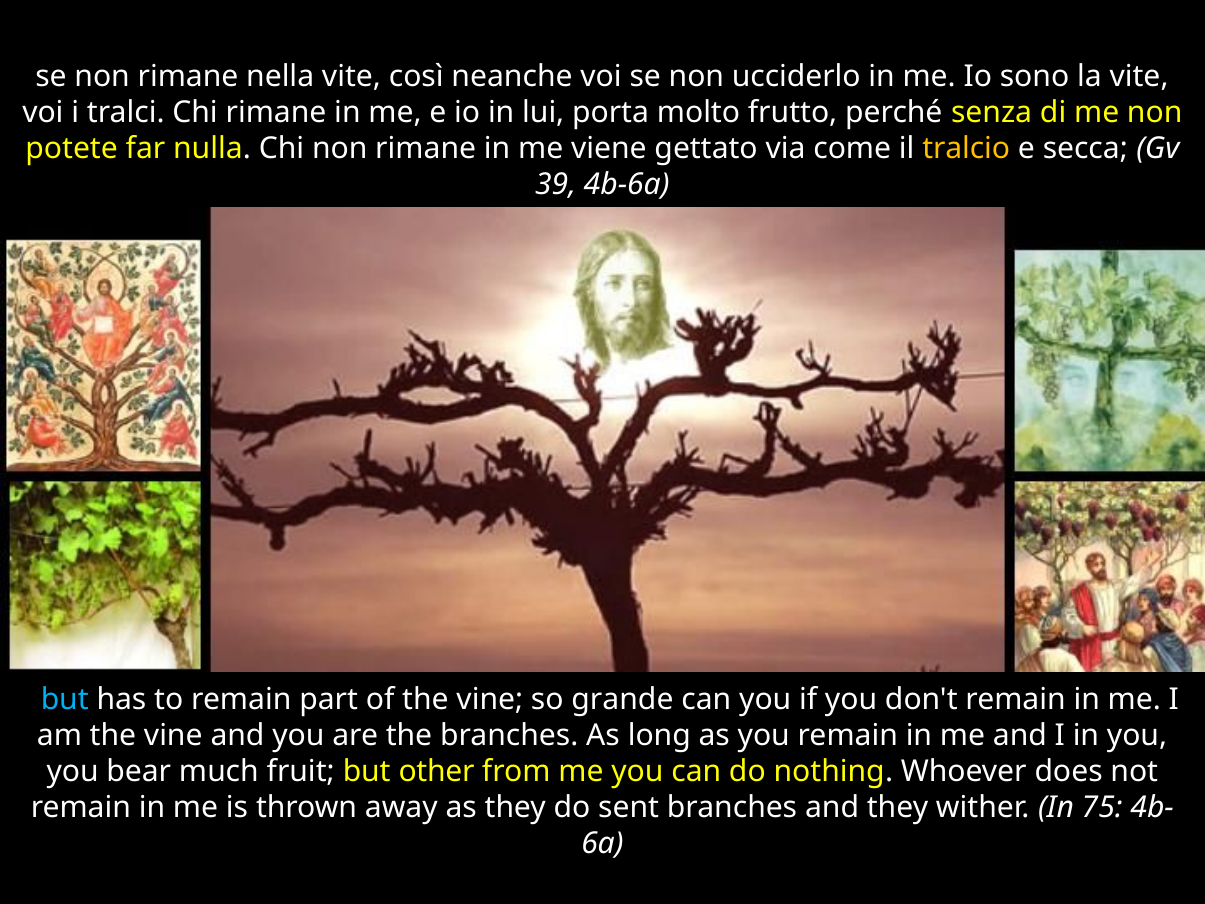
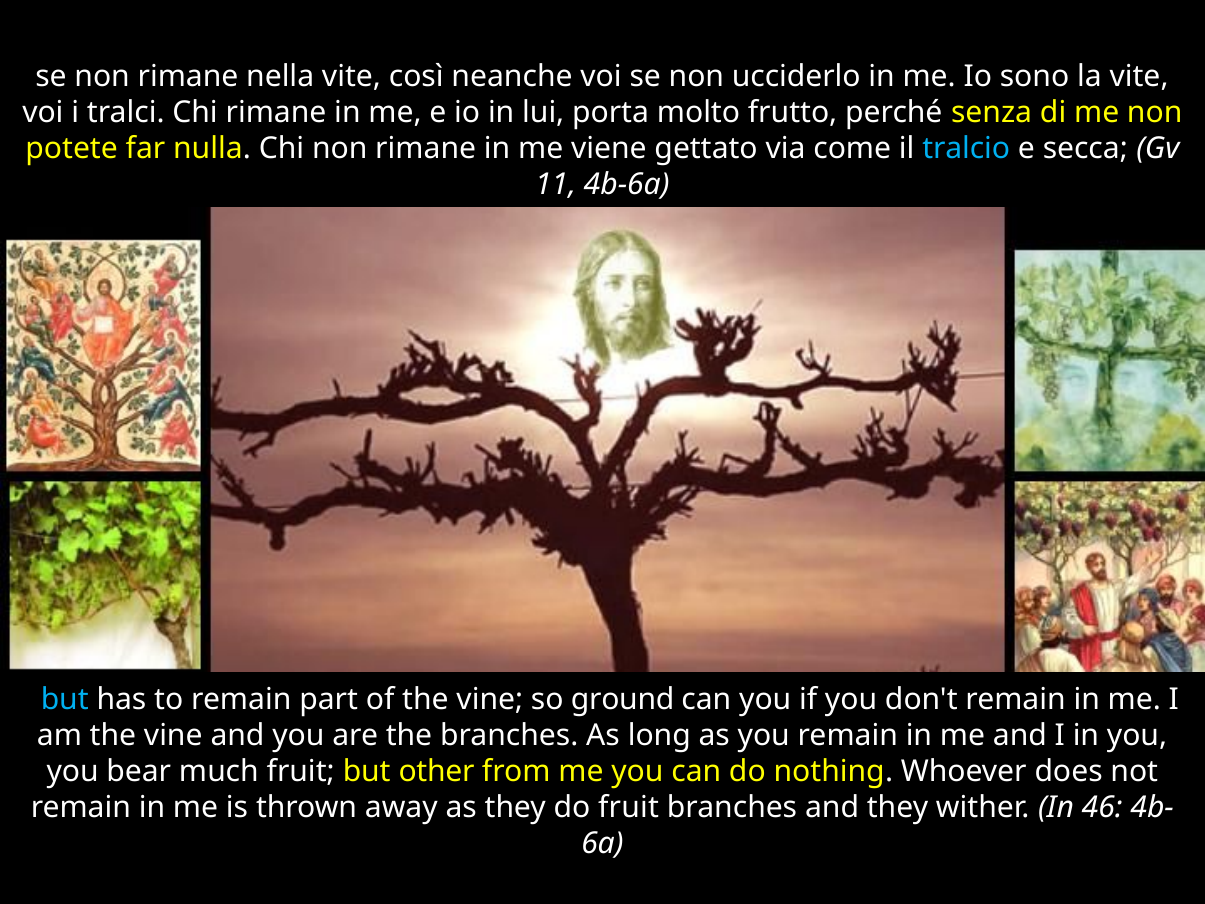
tralcio colour: yellow -> light blue (966, 149)
39: 39 -> 11 (556, 185)
grande: grande -> ground (623, 699)
do sent: sent -> fruit (629, 807)
75: 75 -> 46 (1102, 807)
